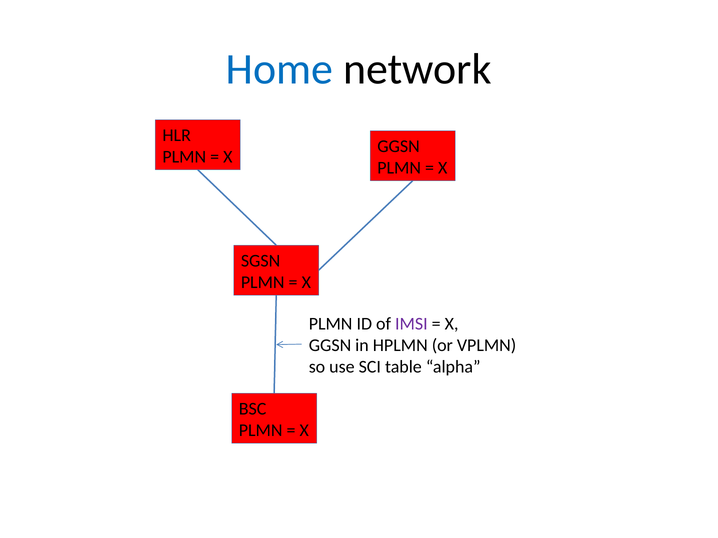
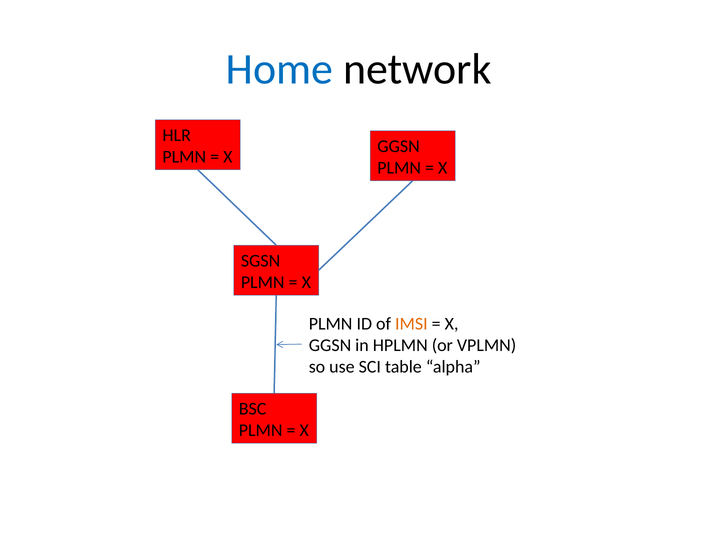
IMSI colour: purple -> orange (411, 324)
